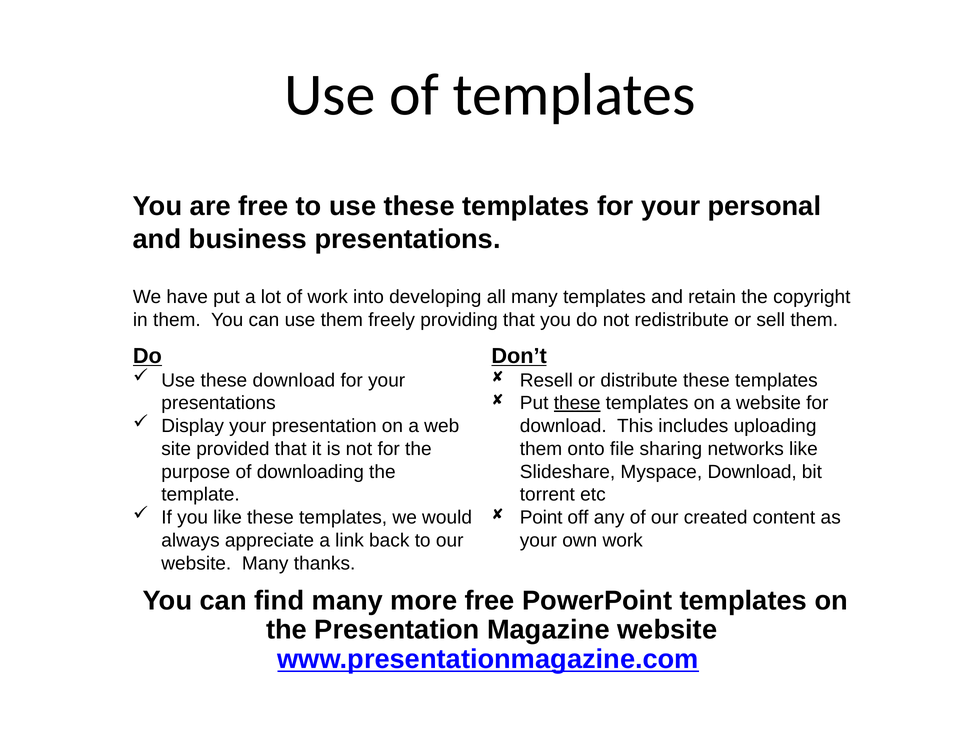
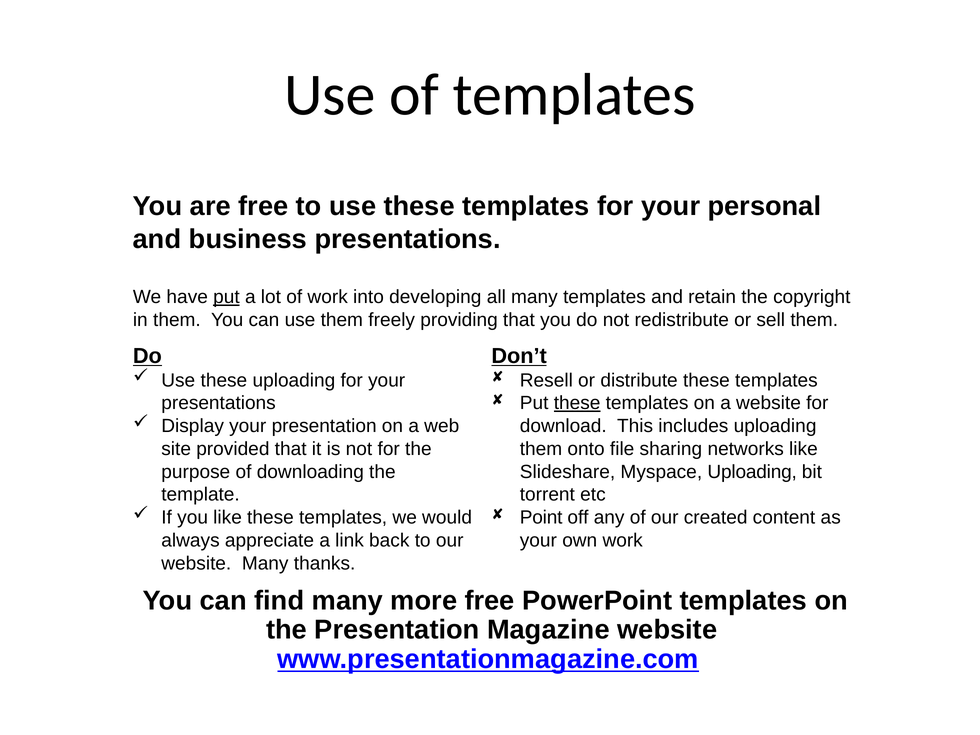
put underline: none -> present (226, 297)
these download: download -> uploading (294, 380)
Myspace Download: Download -> Uploading (752, 472)
